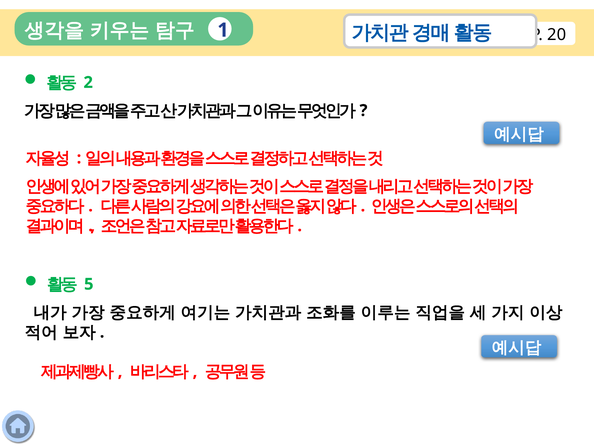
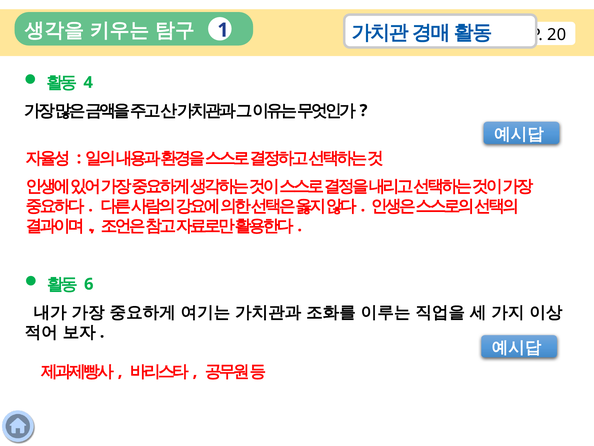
2: 2 -> 4 (88, 82)
5: 5 -> 6 (89, 284)
